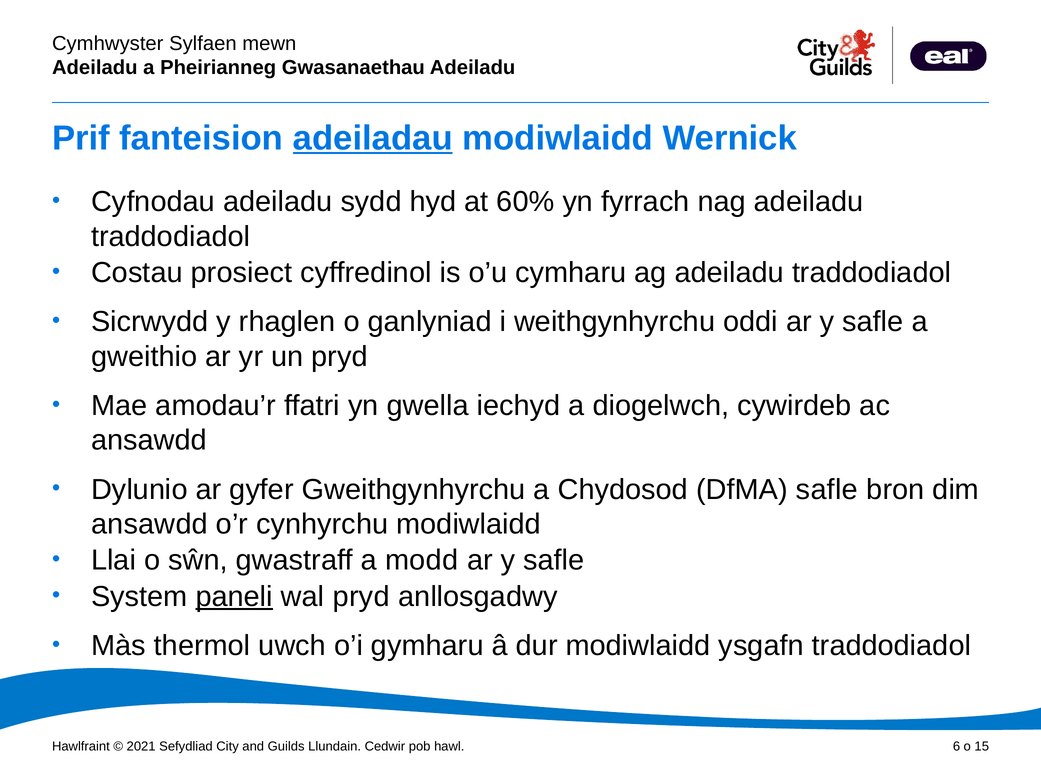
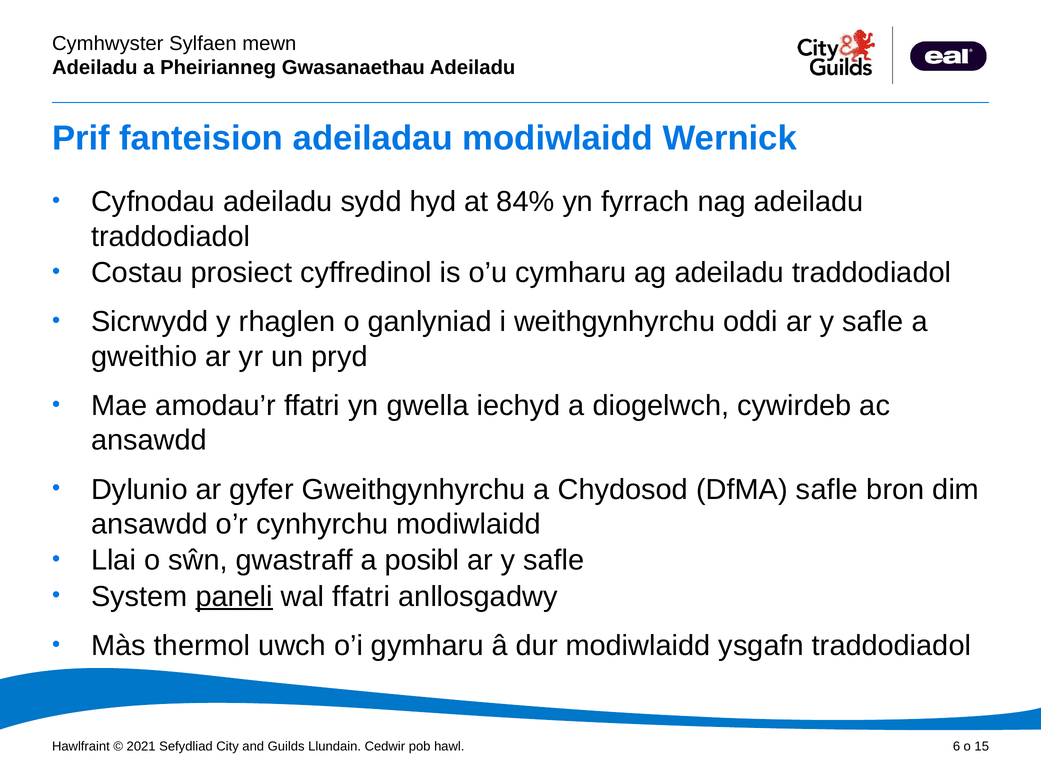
adeiladau underline: present -> none (373, 138)
60%: 60% -> 84% (525, 202)
modd: modd -> posibl (422, 560)
wal pryd: pryd -> ffatri (361, 596)
